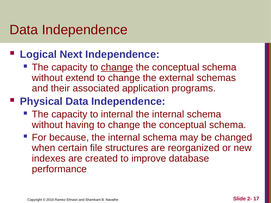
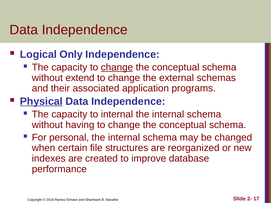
Next: Next -> Only (71, 54)
Physical underline: none -> present (41, 102)
because: because -> personal (69, 138)
